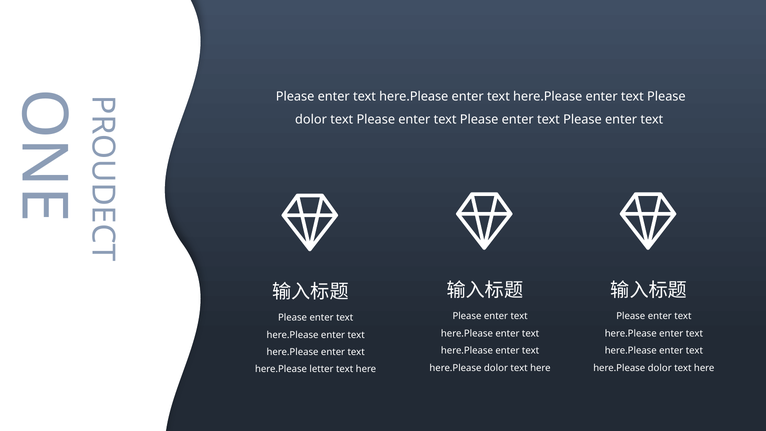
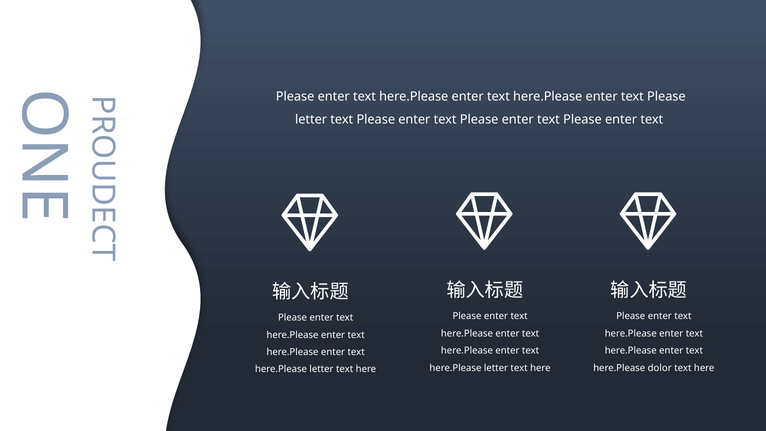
dolor: dolor -> letter (311, 119)
dolor: dolor -> letter (496, 368)
